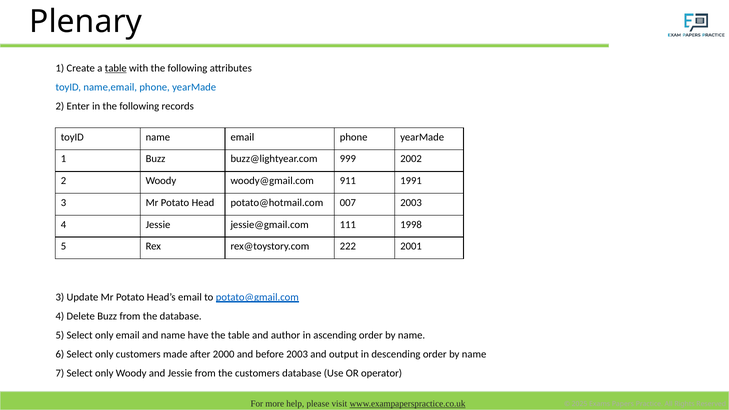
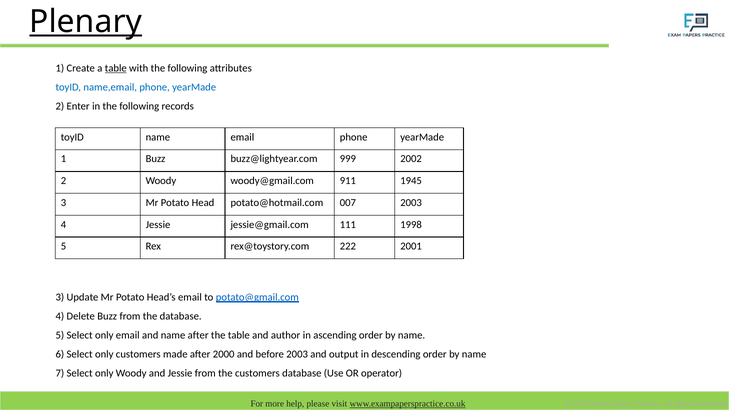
Plenary underline: none -> present (86, 22)
1991: 1991 -> 1945 (411, 181)
name have: have -> after (198, 335)
